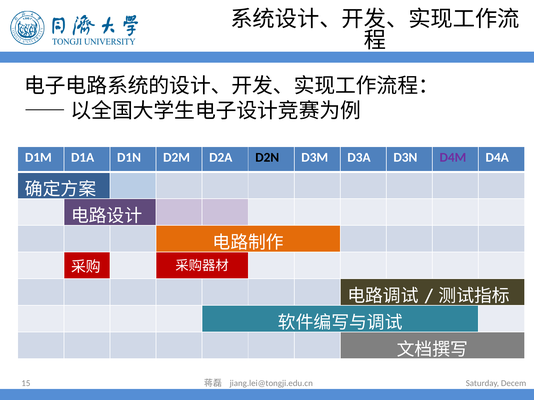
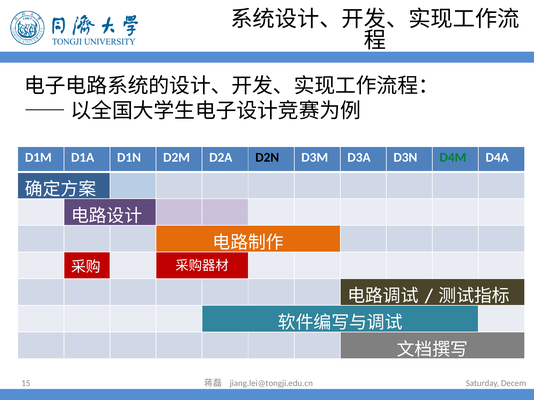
D4M colour: purple -> green (453, 158)
